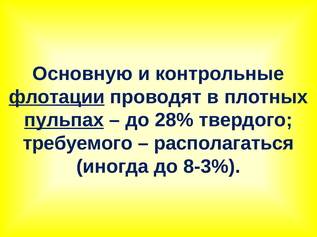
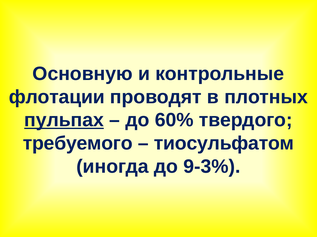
флотации underline: present -> none (57, 97)
28%: 28% -> 60% (174, 120)
располагаться: располагаться -> тиосульфатом (224, 144)
8-3%: 8-3% -> 9-3% (212, 167)
